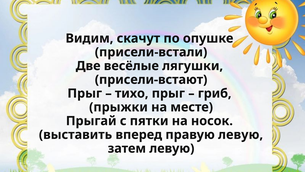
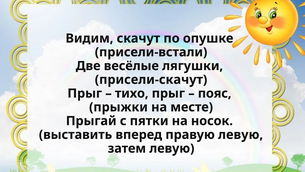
присели-встают: присели-встают -> присели-скачут (151, 79)
гриб: гриб -> пояс (215, 93)
